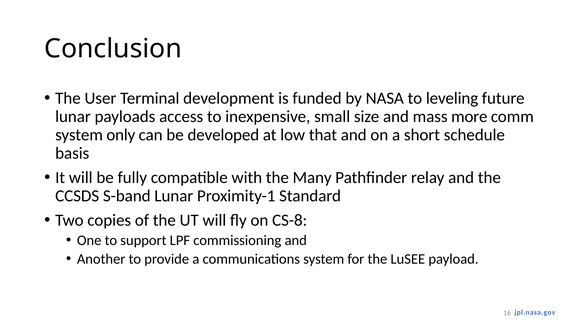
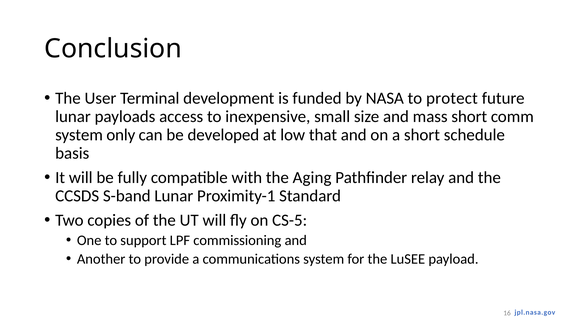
leveling: leveling -> protect (452, 98)
mass more: more -> short (469, 117)
Many: Many -> Aging (312, 178)
CS-8: CS-8 -> CS-5 (290, 220)
